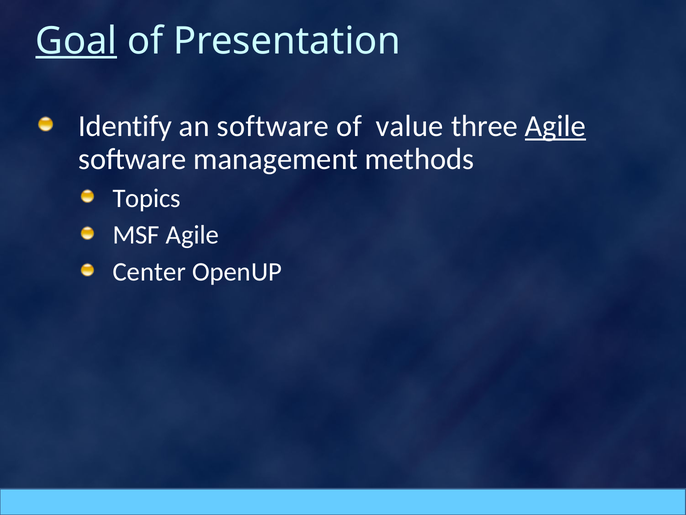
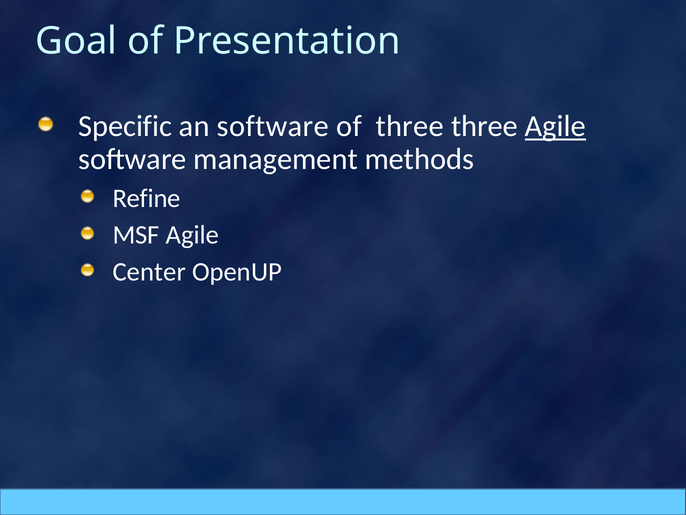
Goal underline: present -> none (76, 41)
Identify: Identify -> Specific (125, 126)
of value: value -> three (410, 126)
Topics: Topics -> Refine (147, 198)
